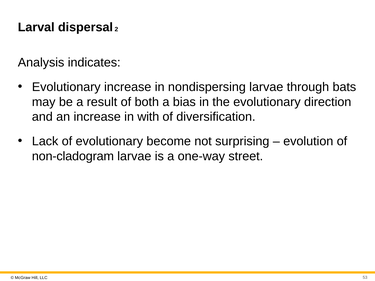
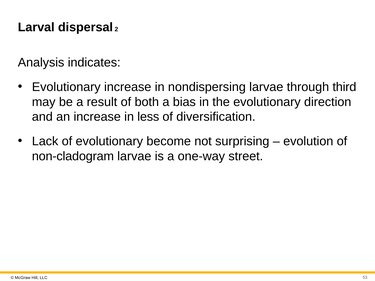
bats: bats -> third (344, 87)
with: with -> less (148, 117)
